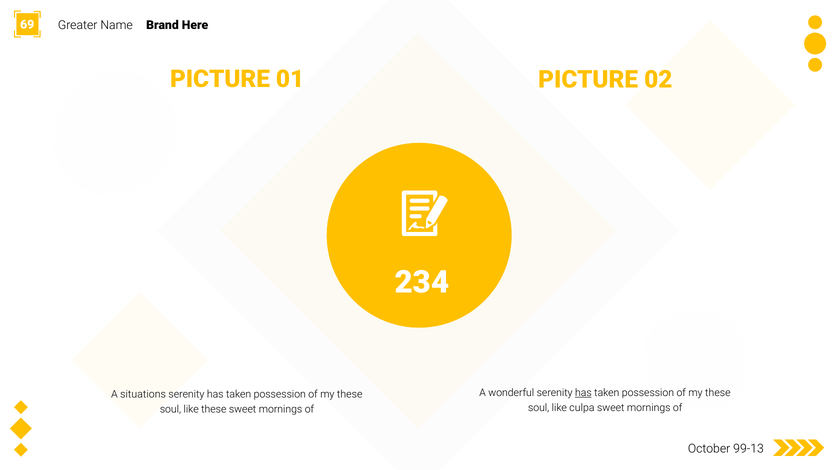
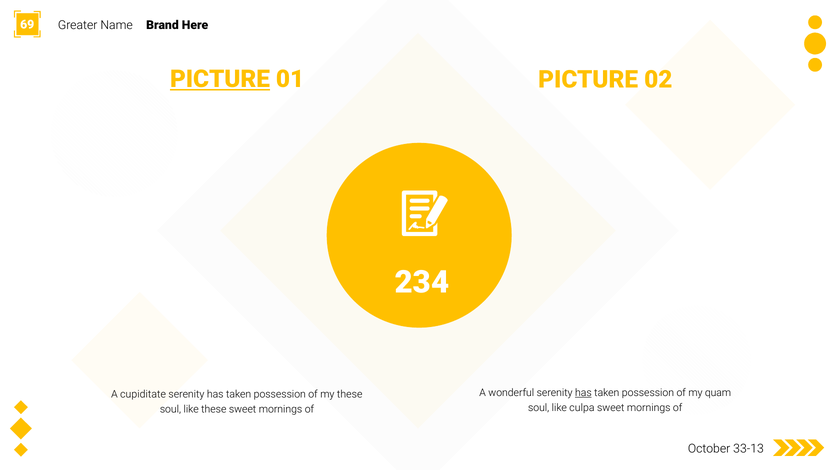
PICTURE underline: none -> present (220, 79)
these: these -> quam (718, 393)
situations: situations -> cupiditate (143, 395)
99-13: 99-13 -> 33-13 (749, 449)
